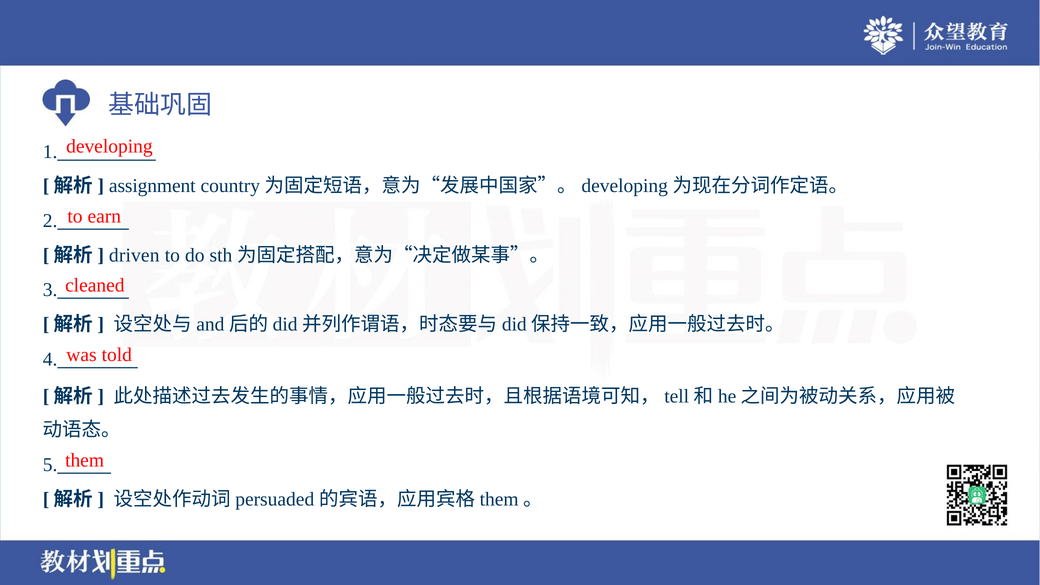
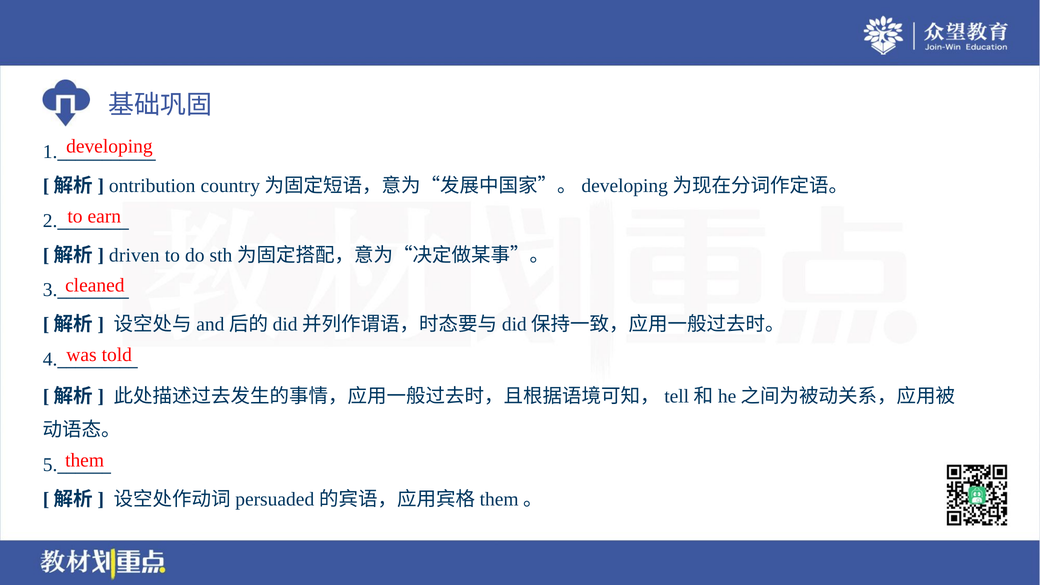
assignment: assignment -> ontribution (152, 186)
